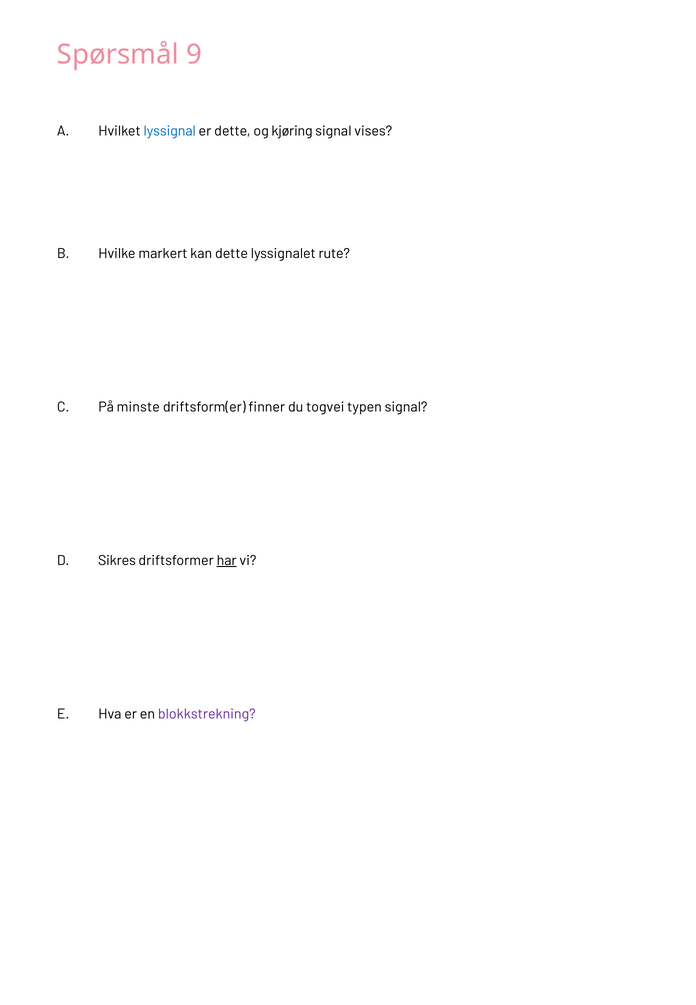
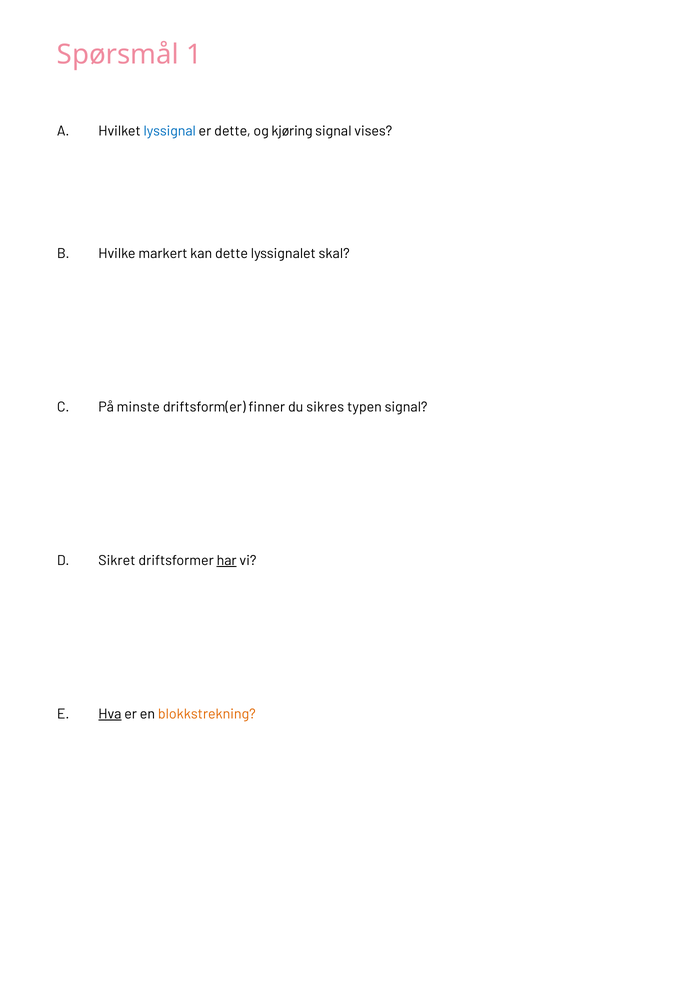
9: 9 -> 1 (194, 55)
rute: rute -> skal (334, 254)
togvei: togvei -> sikres (325, 407)
Sikres: Sikres -> Sikret (117, 561)
Hva underline: none -> present (110, 714)
blokkstrekning colour: purple -> orange (207, 714)
